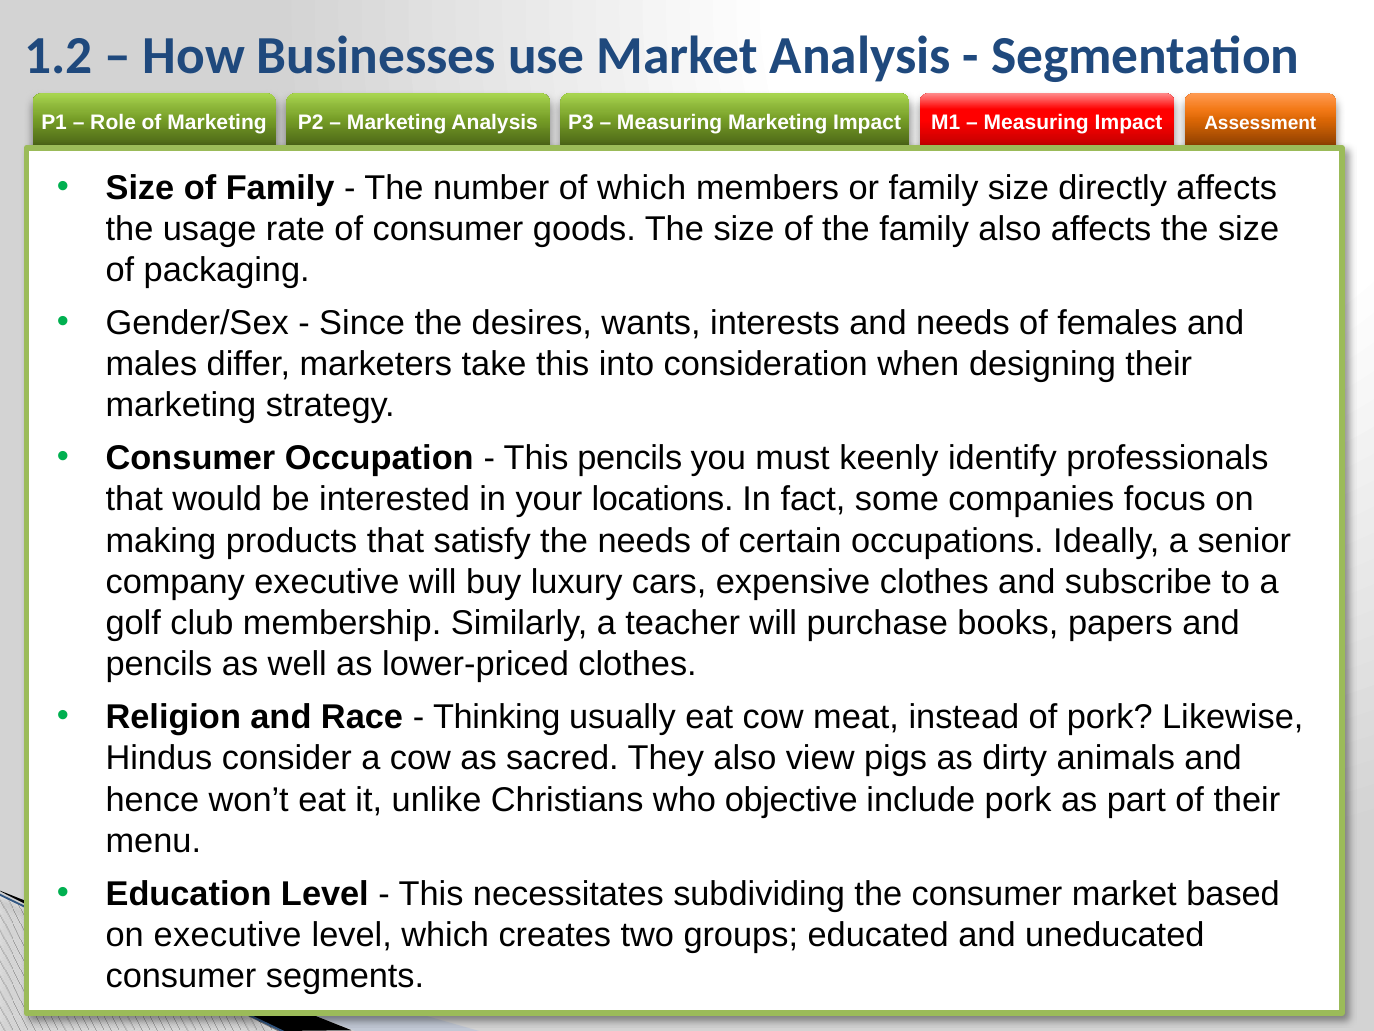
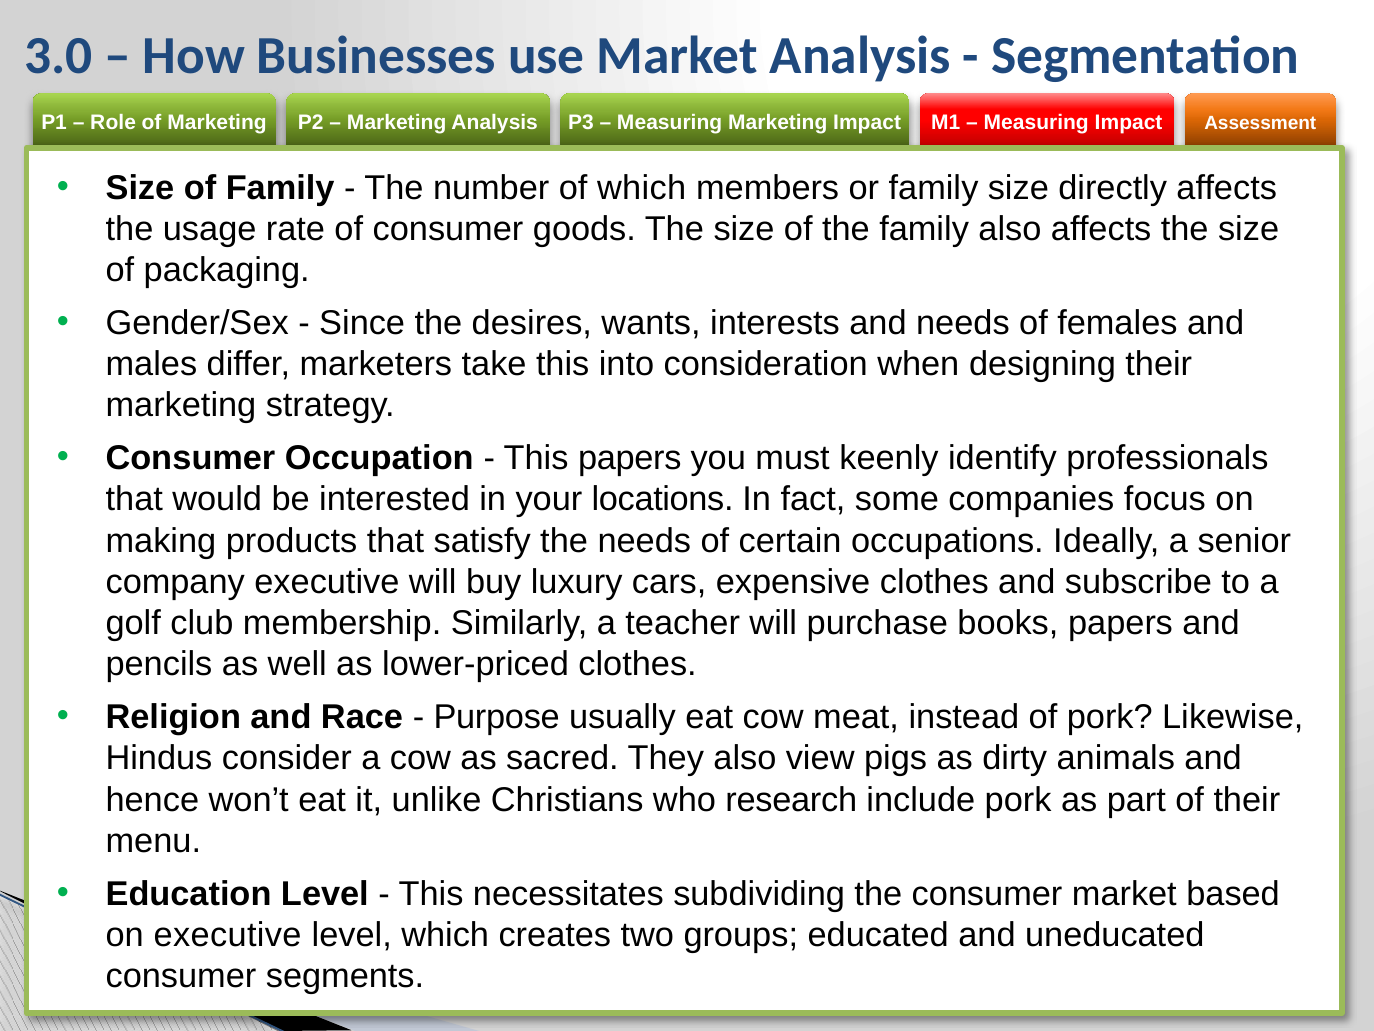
1.2: 1.2 -> 3.0 (58, 56)
This pencils: pencils -> papers (630, 458)
Thinking: Thinking -> Purpose (497, 717)
objective: objective -> research (791, 799)
